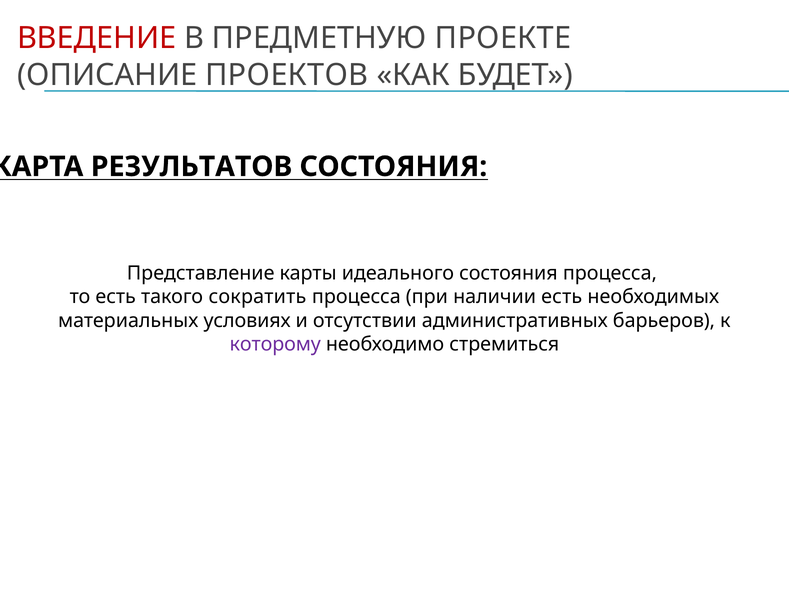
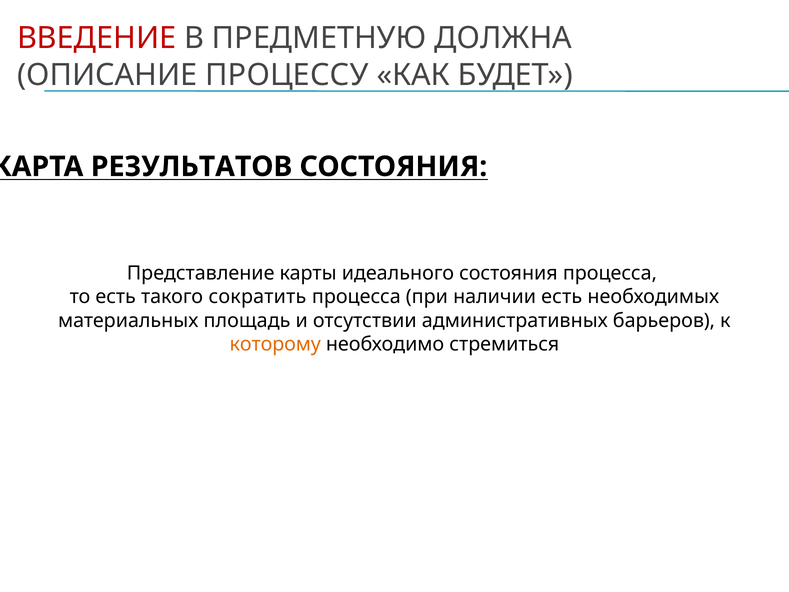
ПРОЕКТЕ: ПРОЕКТЕ -> ДОЛЖНА (503, 38)
ПРОЕКТОВ: ПРОЕКТОВ -> ПРОЦЕССУ (287, 75)
условиях: условиях -> площадь (247, 320)
которому colour: purple -> orange (275, 344)
